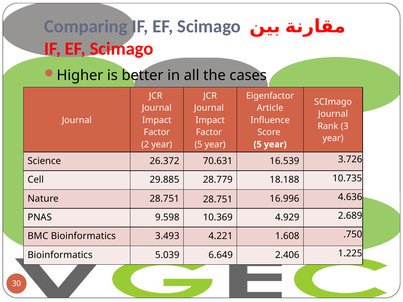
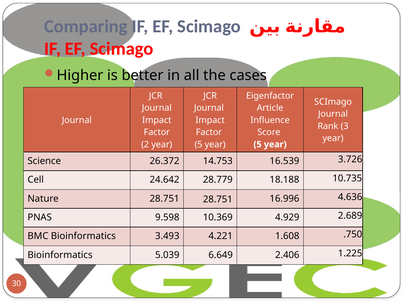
70.631: 70.631 -> 14.753 (218, 161)
29.885: 29.885 -> 24.642 (164, 180)
